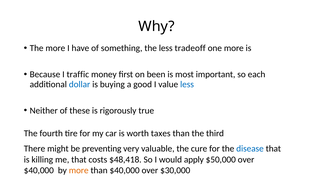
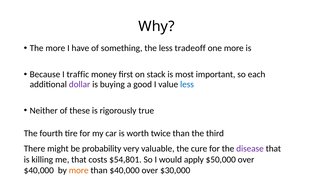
been: been -> stack (156, 74)
dollar colour: blue -> purple (80, 84)
taxes: taxes -> twice (161, 133)
preventing: preventing -> probability (102, 149)
disease colour: blue -> purple (250, 149)
$48,418: $48,418 -> $54,801 (125, 160)
